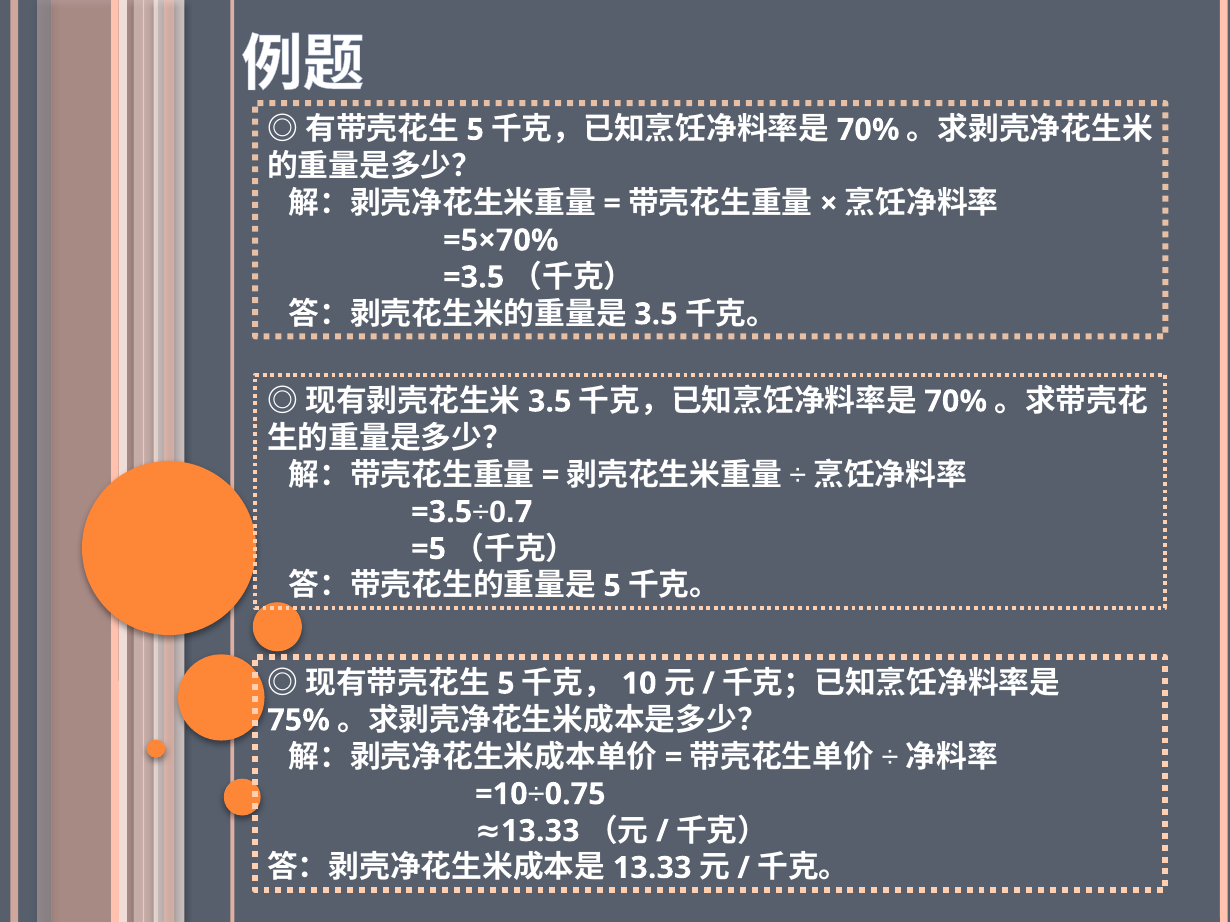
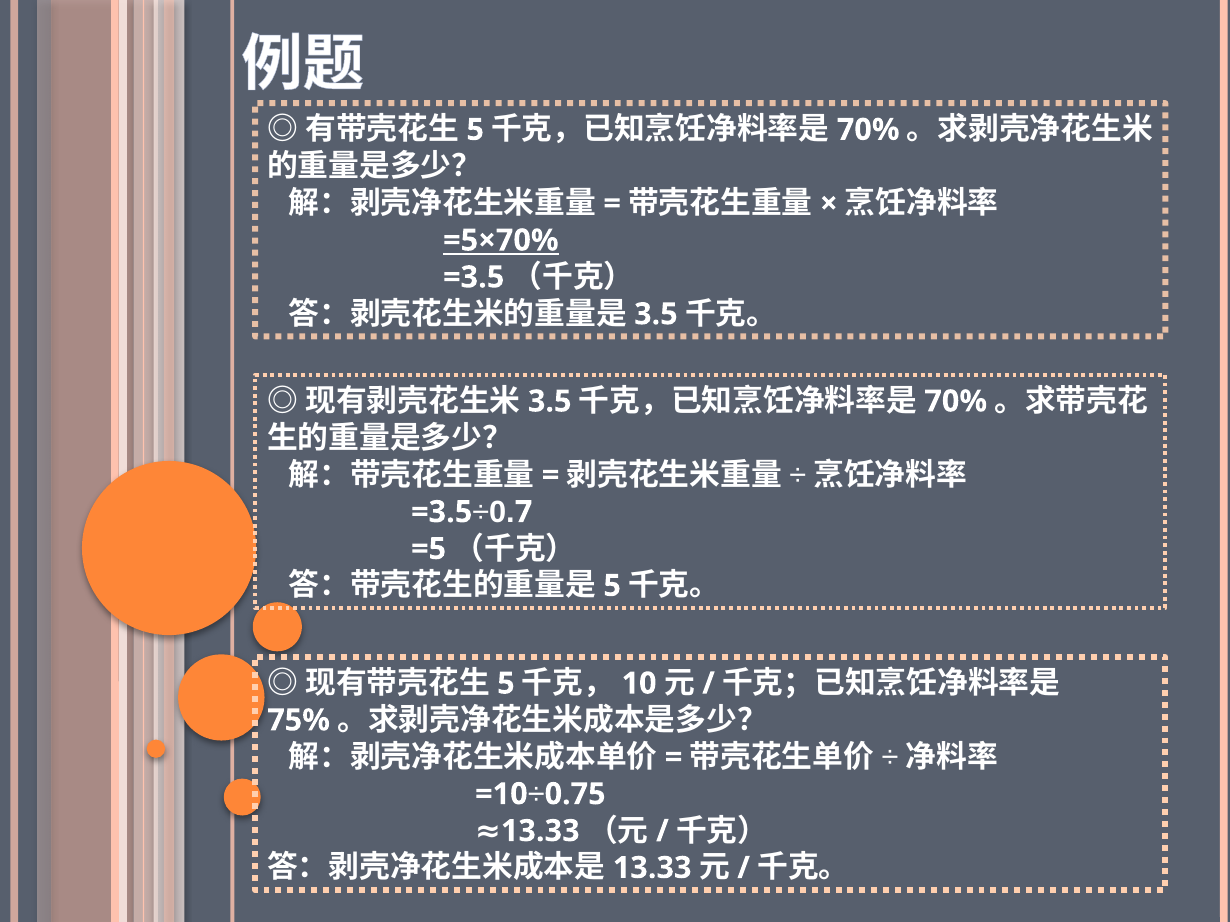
=5×70% underline: none -> present (501, 241)
